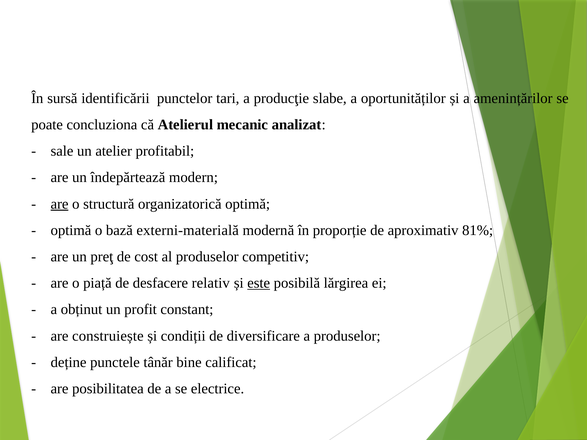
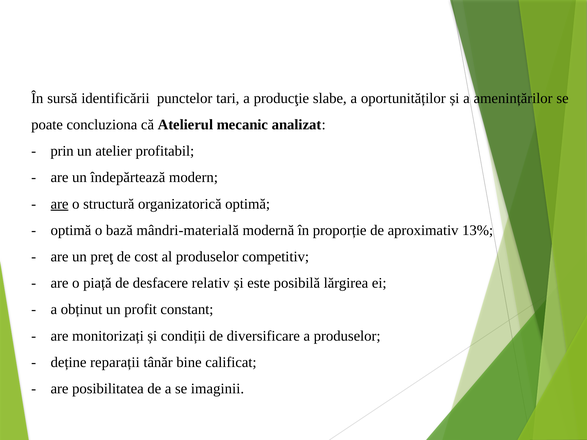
sale: sale -> prin (62, 151)
externi-materială: externi-materială -> mândri-materială (188, 230)
81%: 81% -> 13% (478, 230)
este underline: present -> none (259, 283)
construiește: construiește -> monitorizați (108, 336)
punctele: punctele -> reparații (115, 362)
electrice: electrice -> imaginii (217, 389)
